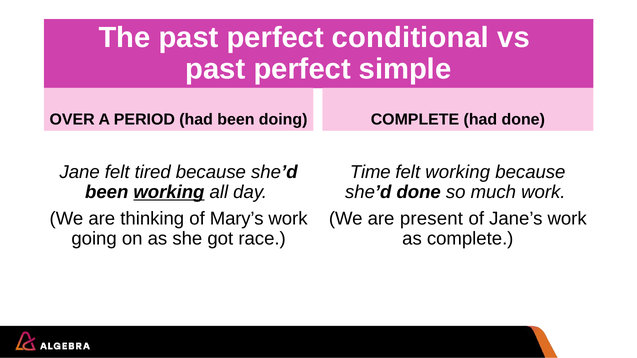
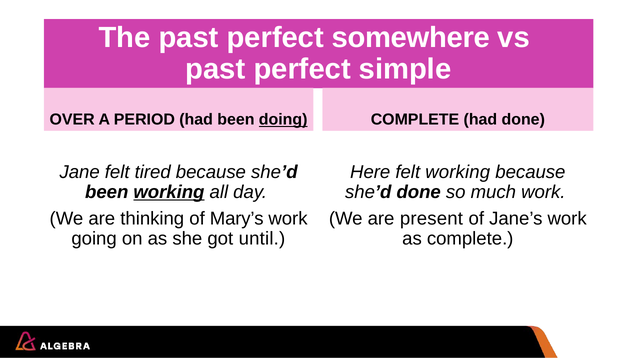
conditional: conditional -> somewhere (411, 38)
doing underline: none -> present (283, 120)
Time: Time -> Here (370, 172)
race: race -> until (262, 239)
